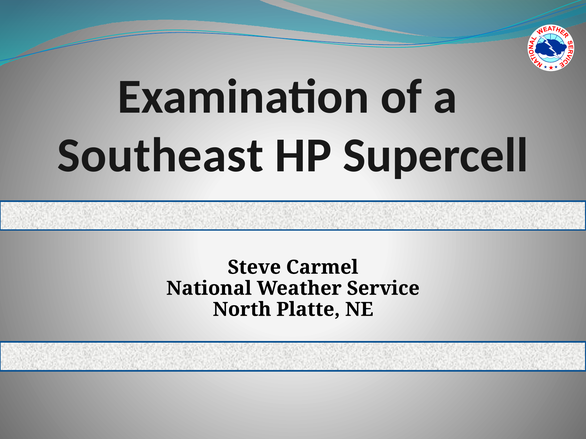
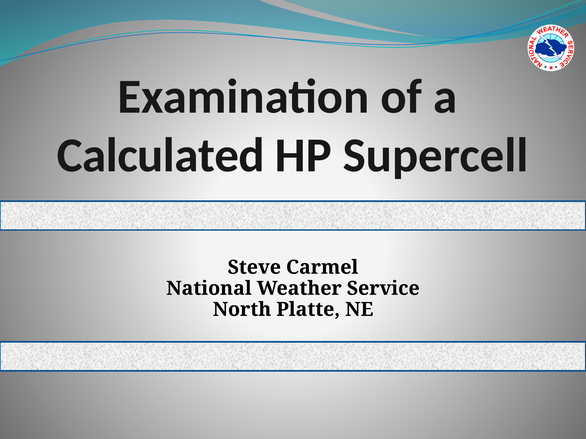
Southeast: Southeast -> Calculated (161, 155)
